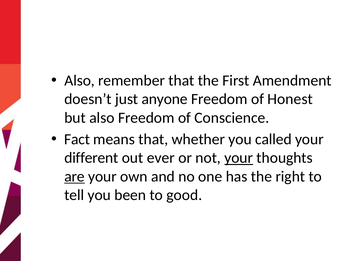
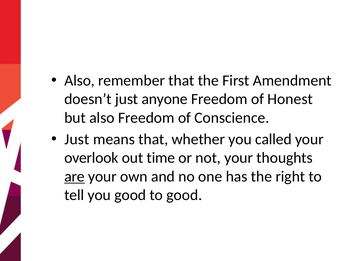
Fact: Fact -> Just (77, 140)
different: different -> overlook (91, 158)
ever: ever -> time (161, 158)
your underline: present -> none (239, 158)
you been: been -> good (130, 196)
